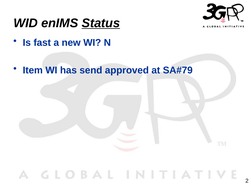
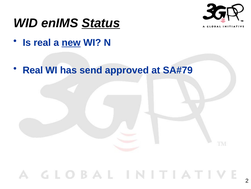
Is fast: fast -> real (42, 43)
new underline: none -> present (71, 43)
Item: Item -> Real (33, 70)
